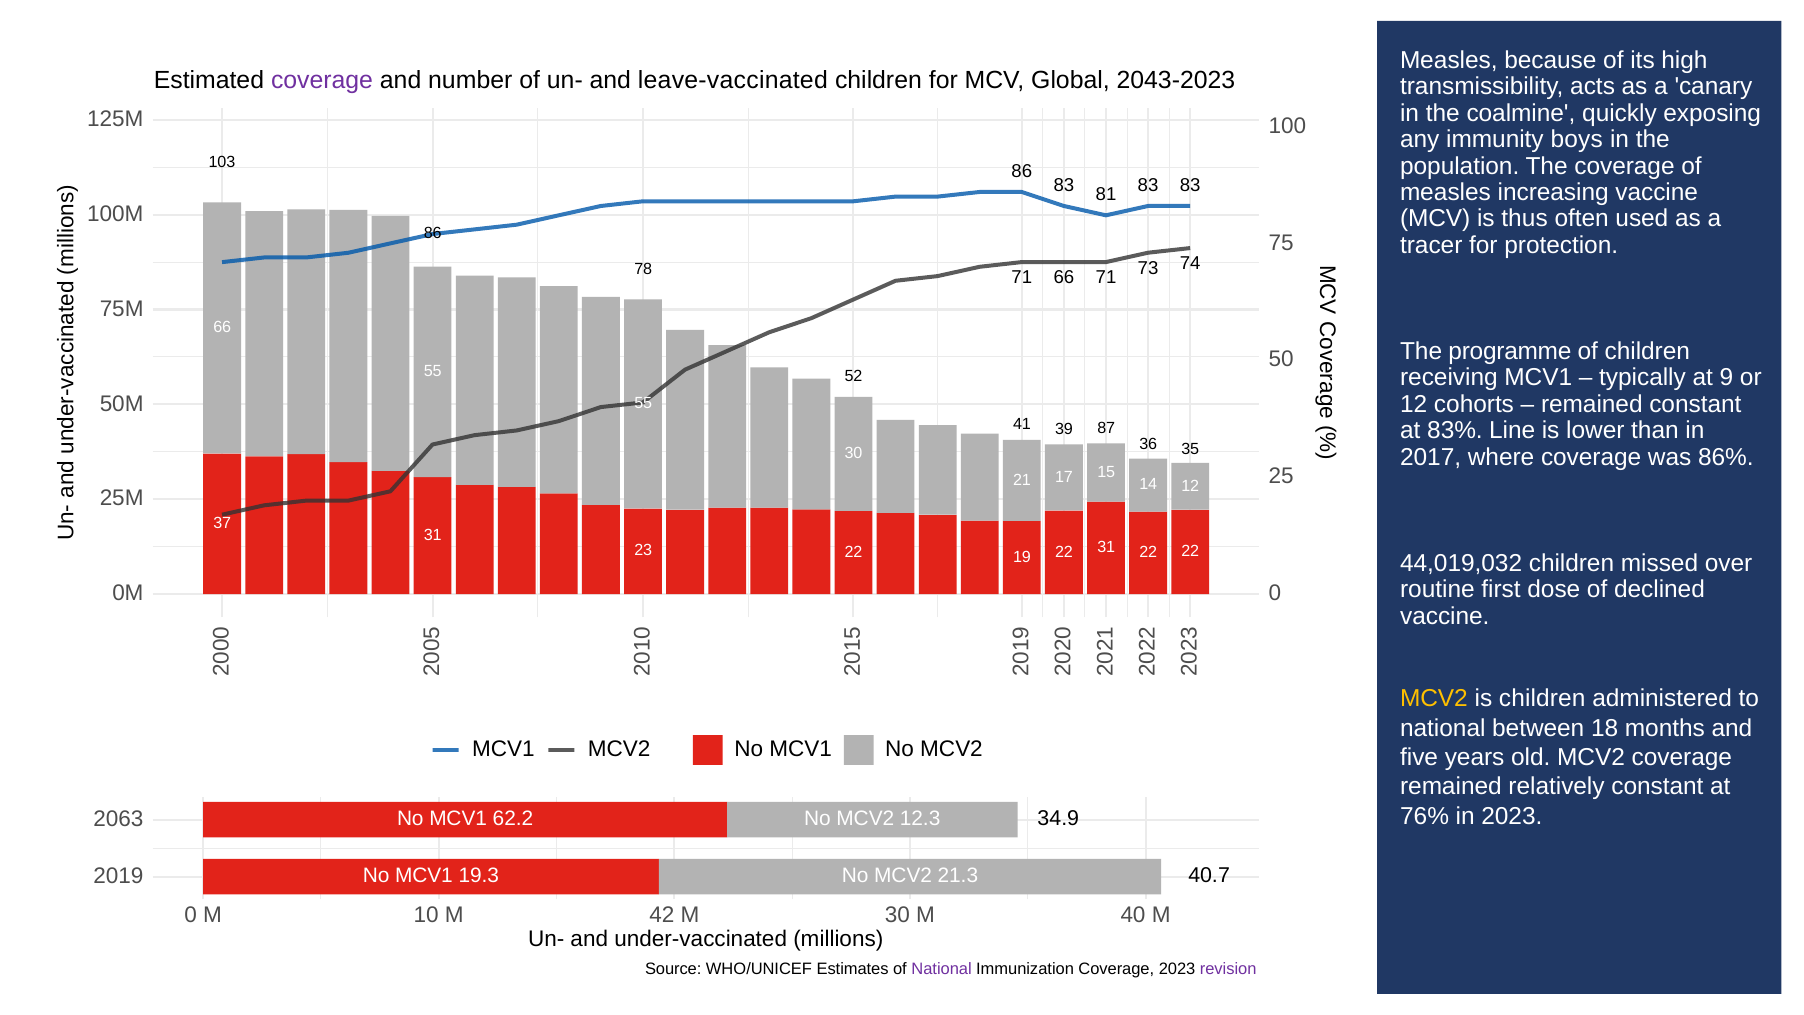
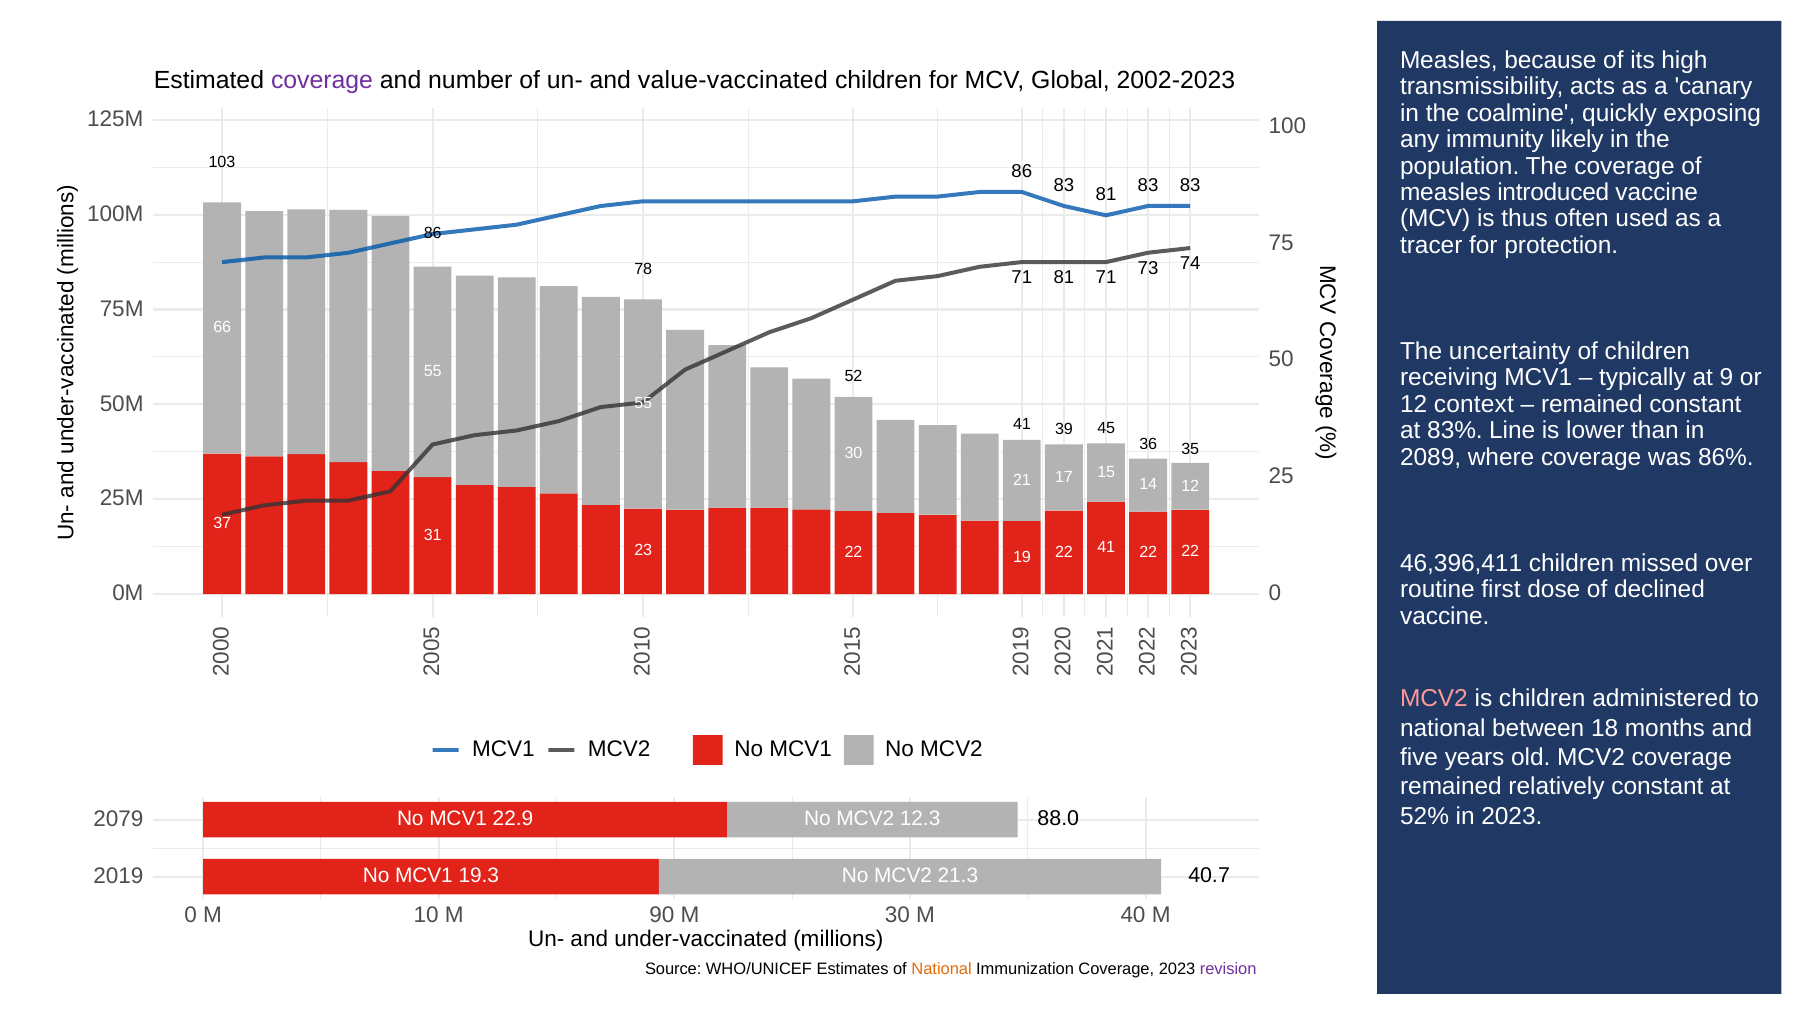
leave-vaccinated: leave-vaccinated -> value-vaccinated (733, 80)
2043-2023: 2043-2023 -> 2002-2023 (1176, 80)
boys: boys -> likely (1577, 140)
increasing: increasing -> introduced (1553, 192)
71 66: 66 -> 81 (1064, 278)
programme: programme -> uncertainty (1510, 351)
cohorts: cohorts -> context (1474, 404)
87: 87 -> 45 (1106, 428)
2017: 2017 -> 2089 (1431, 457)
22 31: 31 -> 41 (1106, 547)
44,019,032: 44,019,032 -> 46,396,411 (1461, 563)
MCV2 colour: yellow -> pink (1434, 699)
76%: 76% -> 52% (1425, 816)
2063: 2063 -> 2079 (118, 818)
62.2: 62.2 -> 22.9 (513, 818)
34.9: 34.9 -> 88.0 (1058, 819)
42: 42 -> 90 (662, 915)
National colour: purple -> orange (942, 969)
